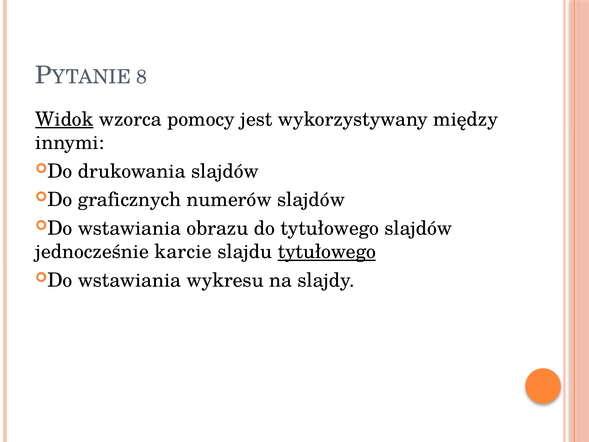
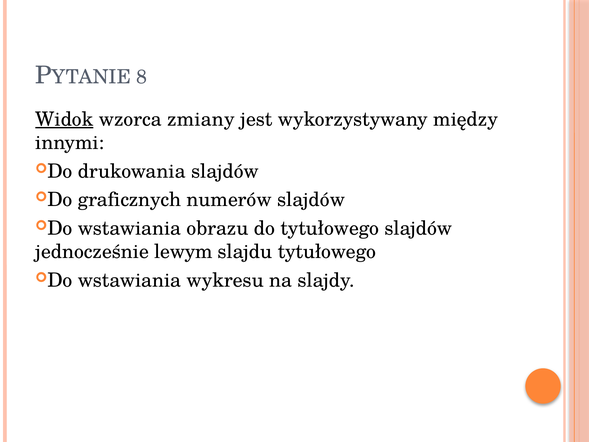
pomocy: pomocy -> zmiany (201, 119)
karcie: karcie -> lewym (183, 252)
tytułowego underline: present -> none (327, 252)
